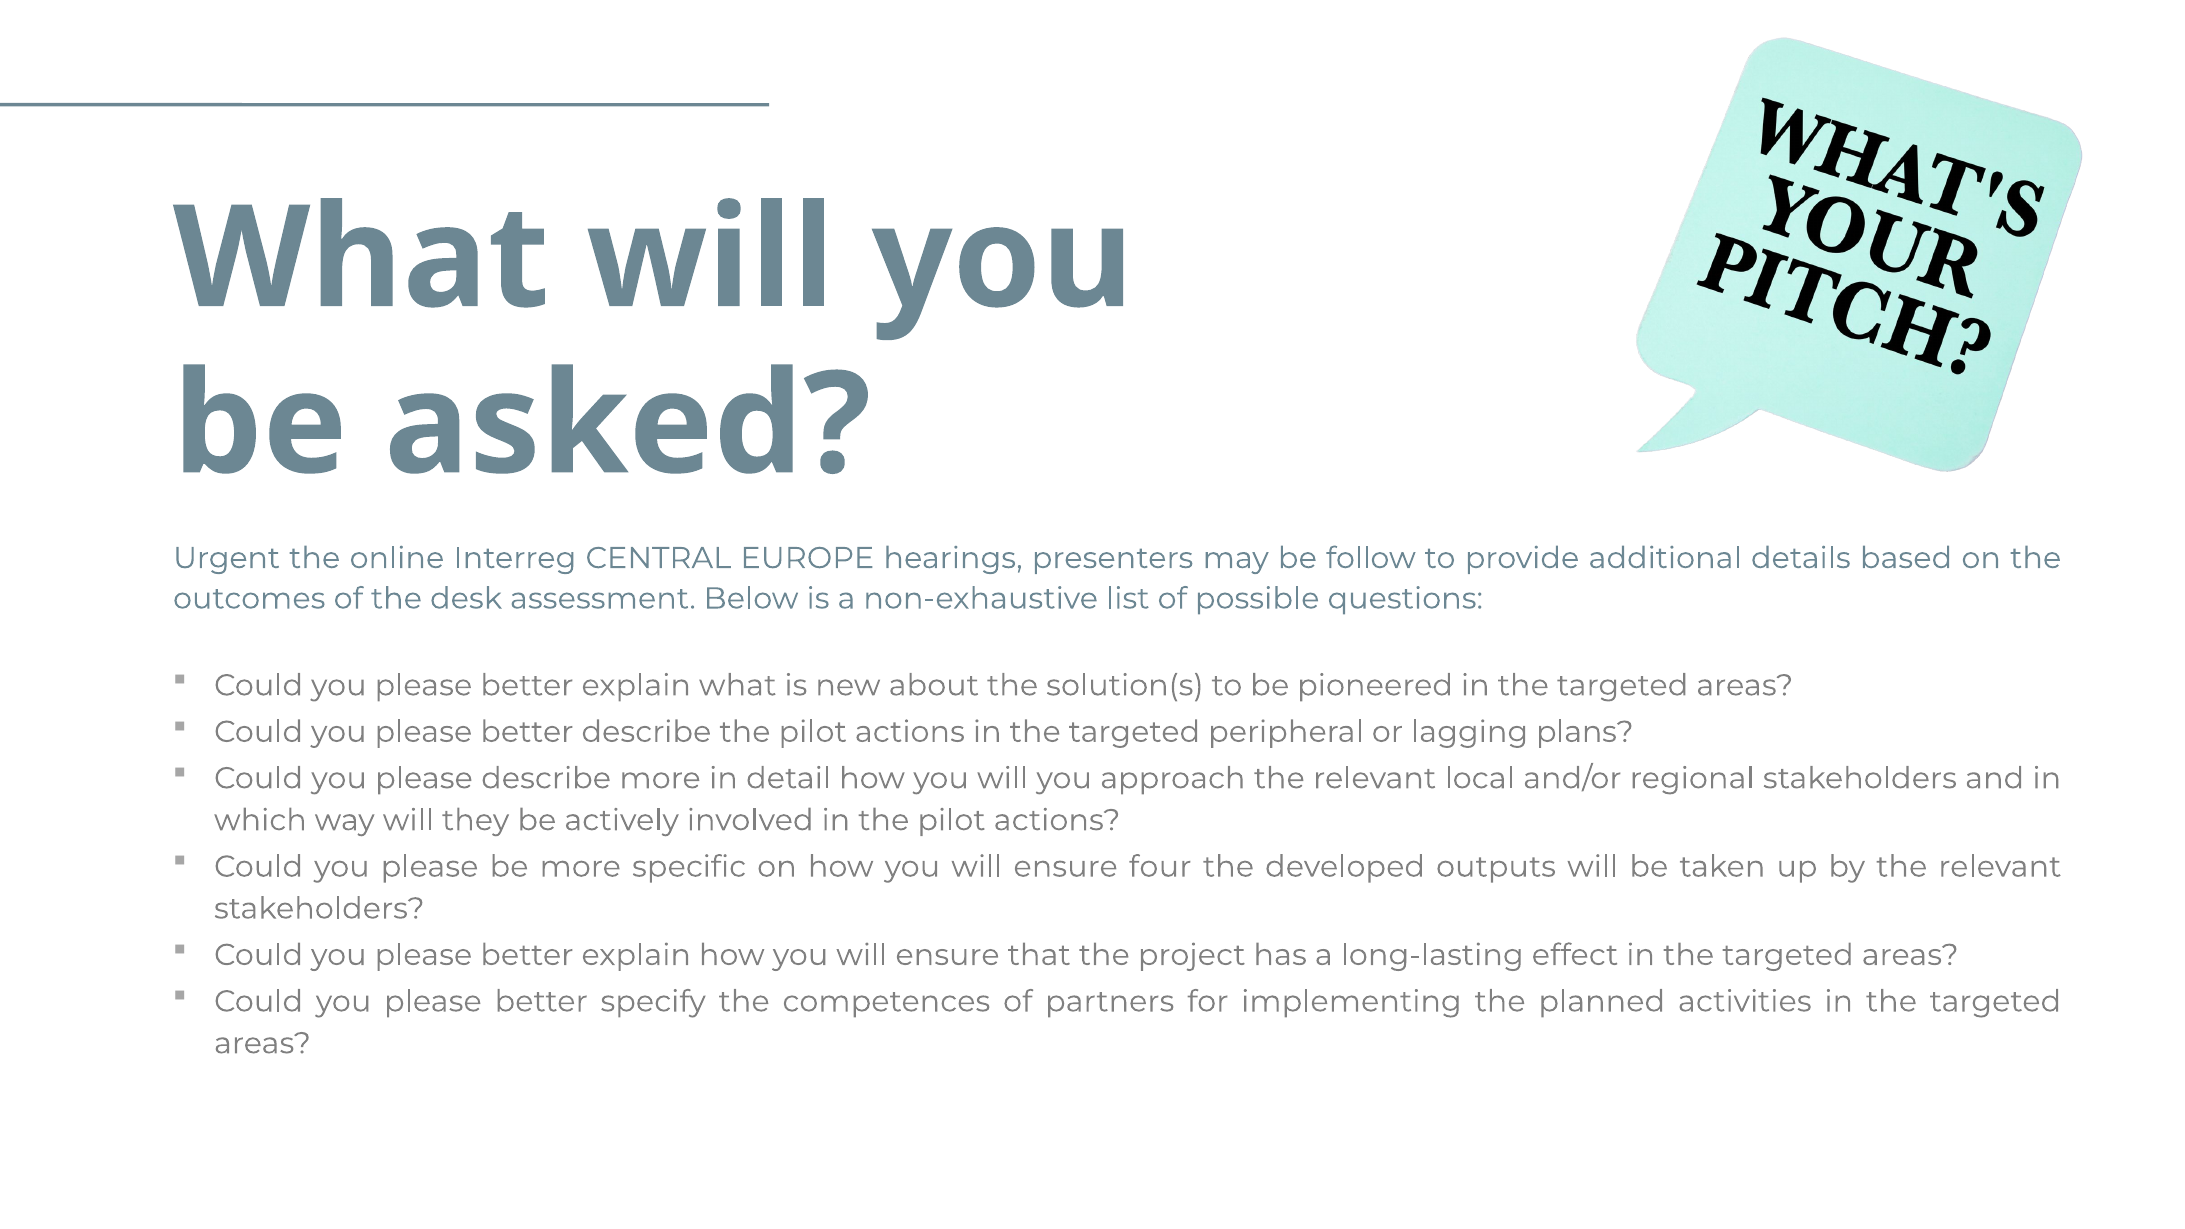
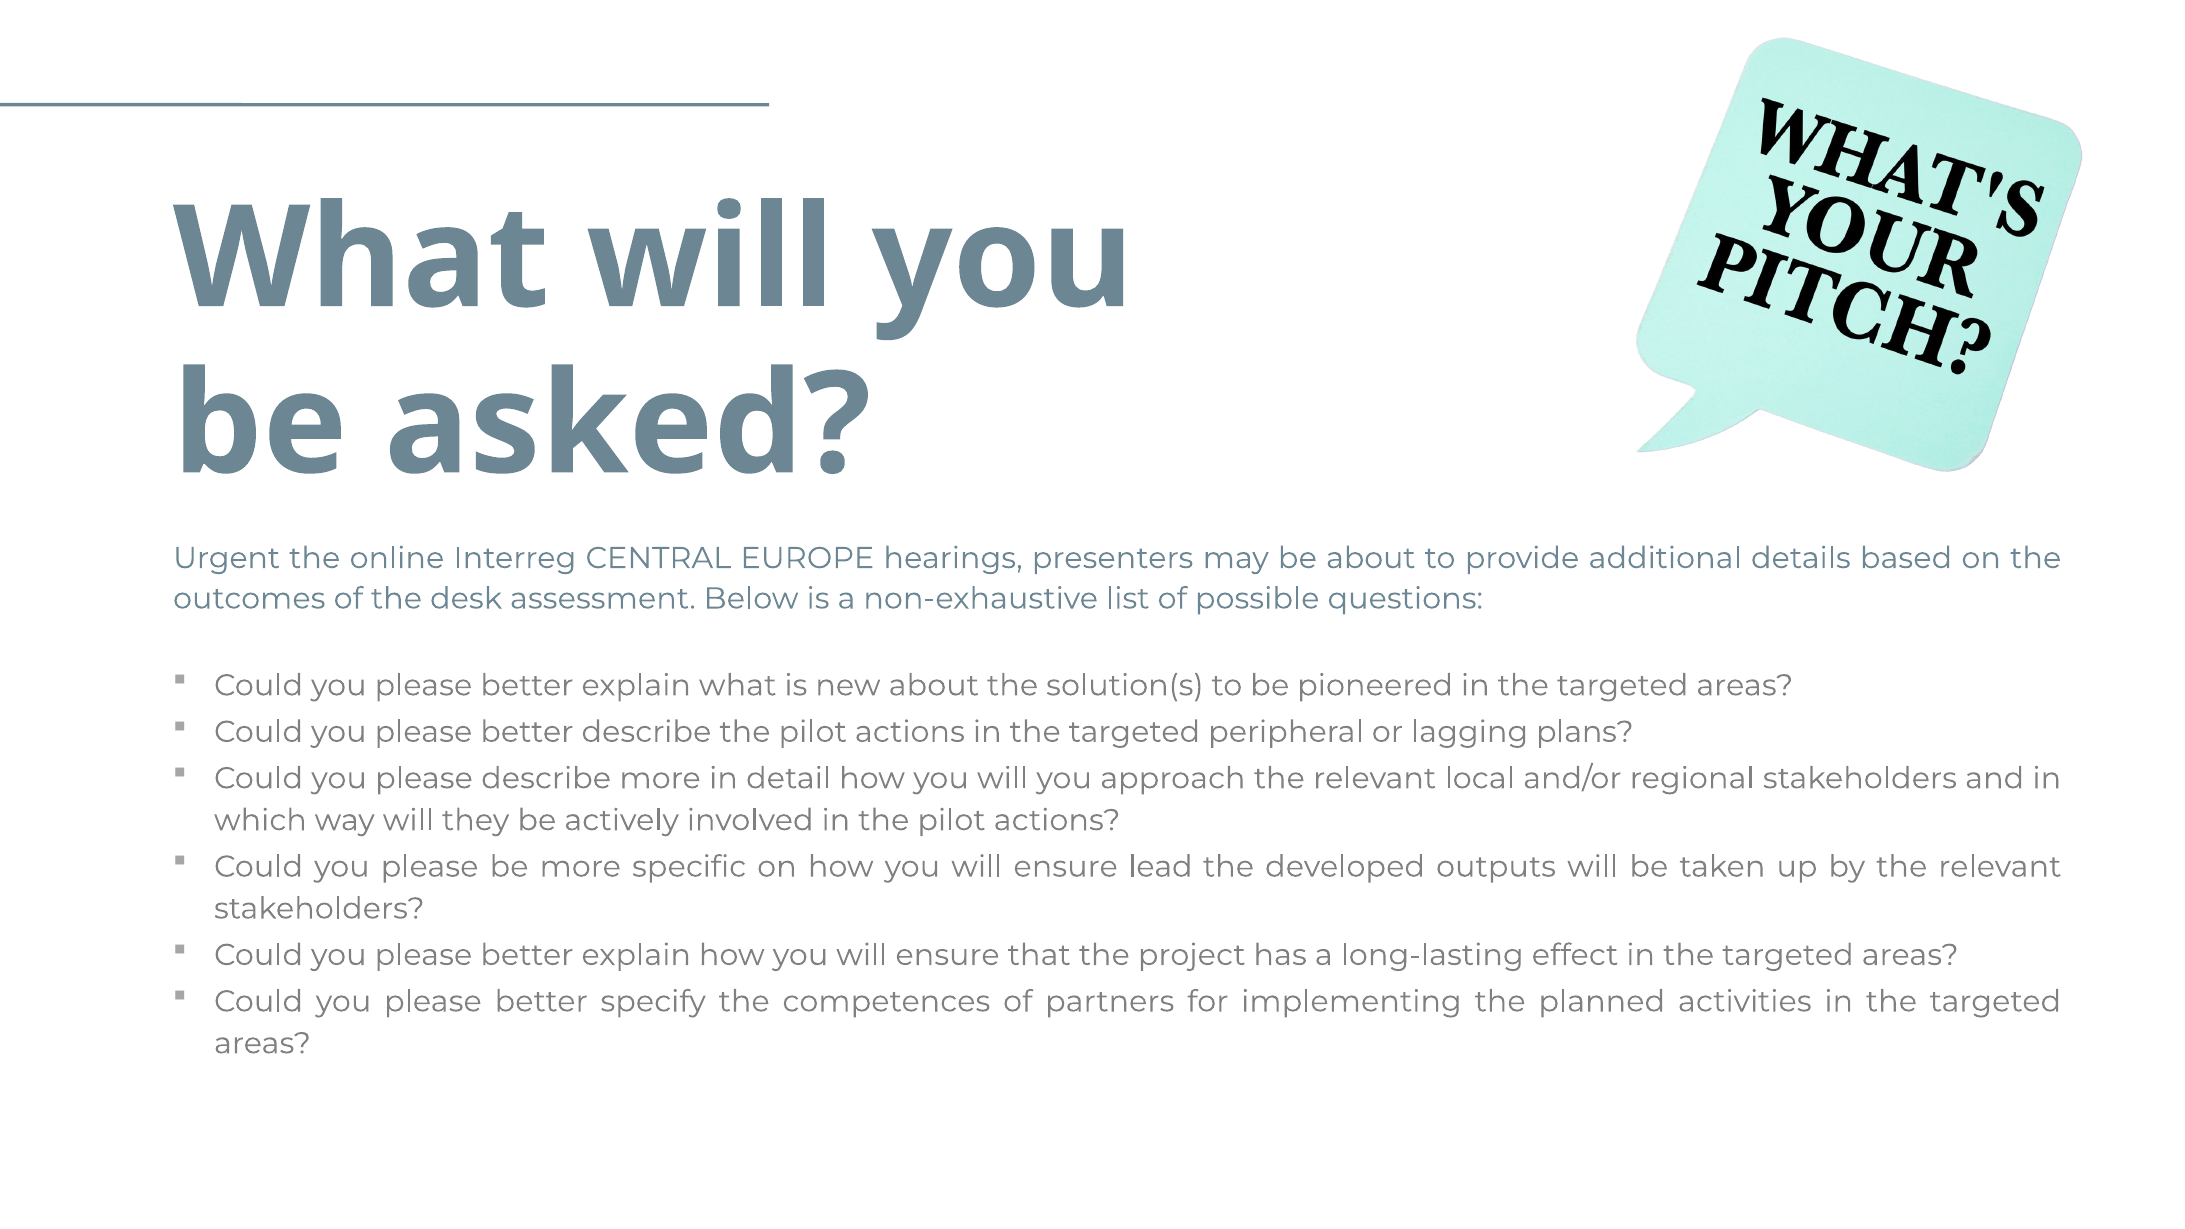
be follow: follow -> about (1371, 558)
four: four -> lead (1160, 867)
